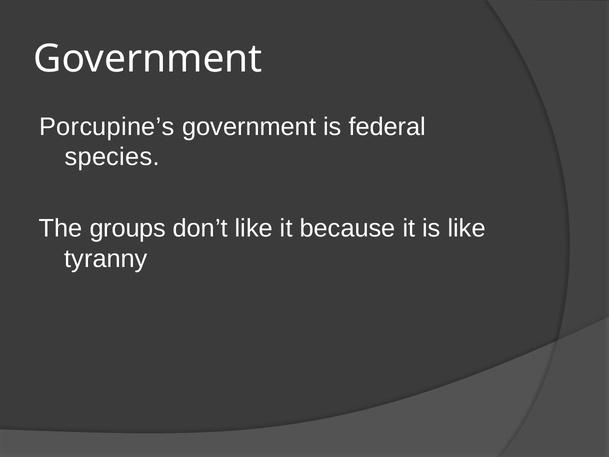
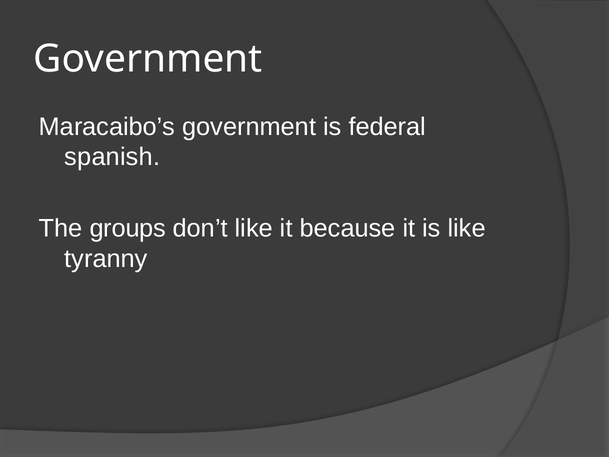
Porcupine’s: Porcupine’s -> Maracaibo’s (107, 127)
species: species -> spanish (112, 157)
